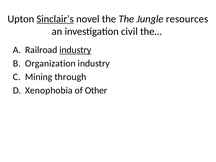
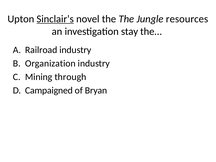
civil: civil -> stay (130, 32)
industry underline: present -> none (75, 50)
Xenophobia: Xenophobia -> Campaigned (49, 90)
Other: Other -> Bryan (96, 90)
